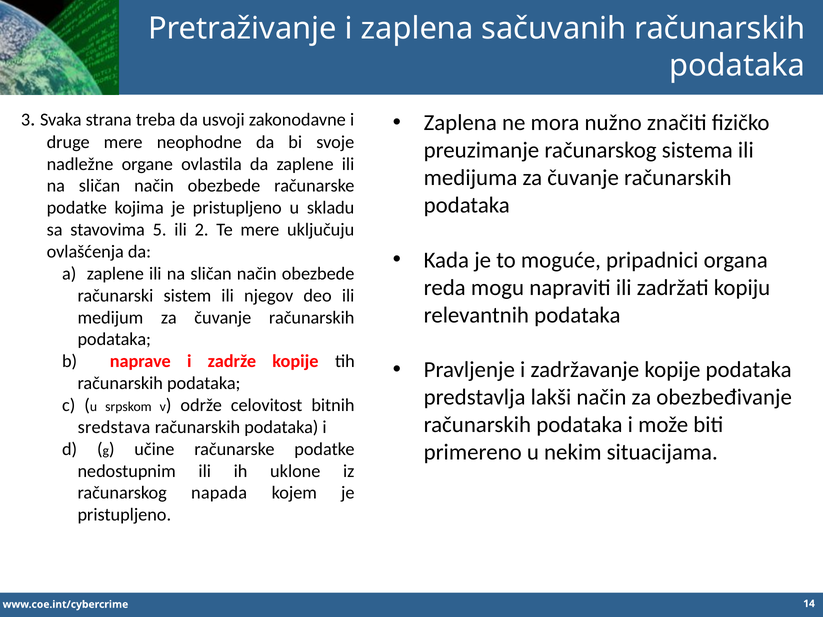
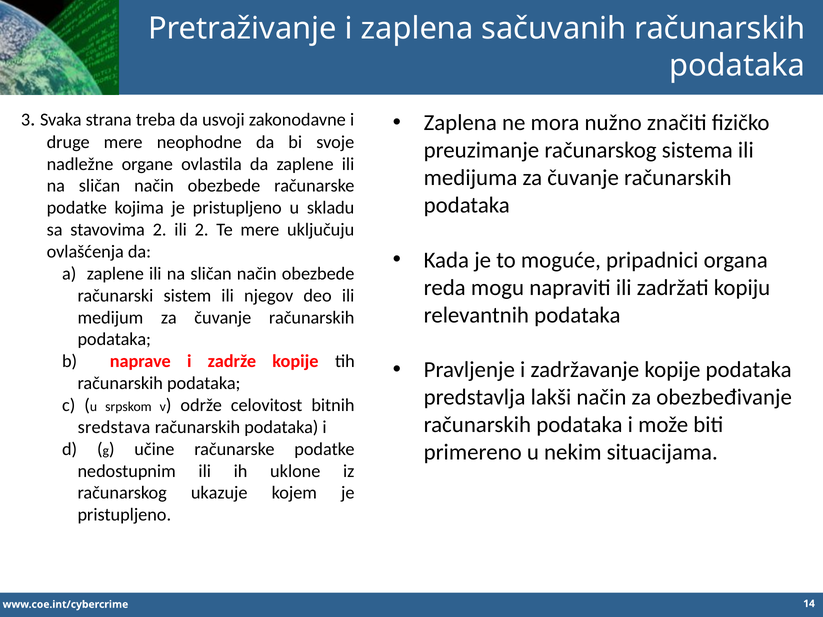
stavovima 5: 5 -> 2 (160, 230)
napada: napada -> ukazuje (219, 493)
